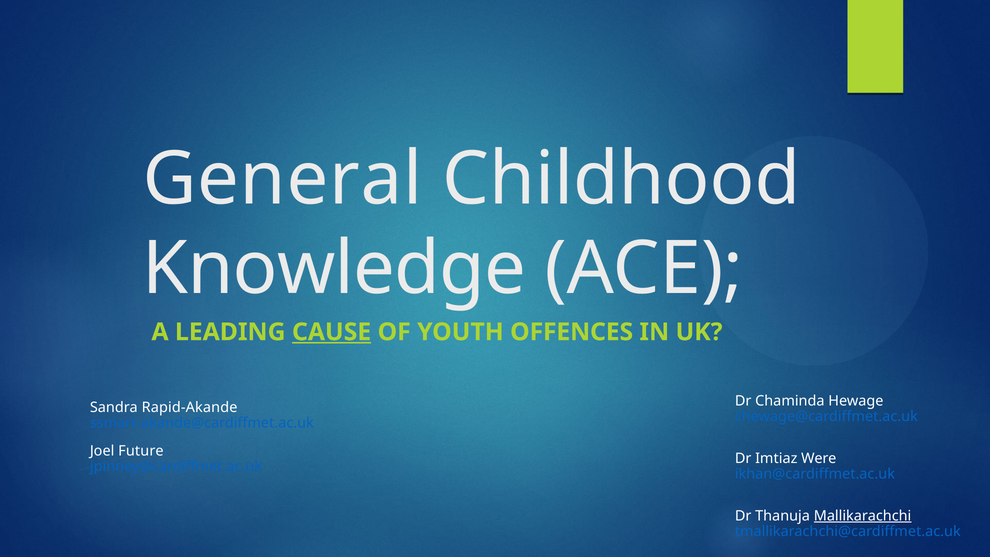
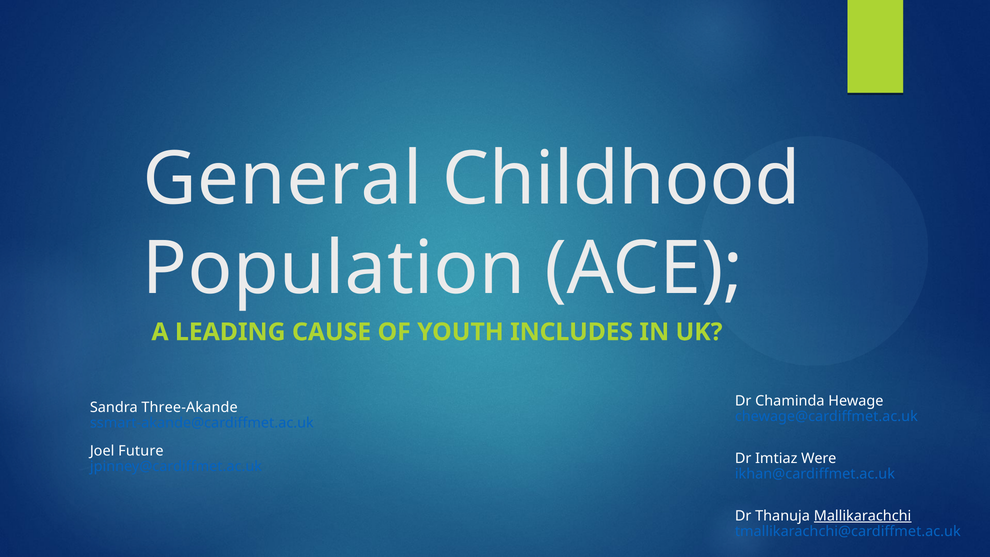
Knowledge: Knowledge -> Population (334, 269)
CAUSE underline: present -> none (332, 332)
OFFENCES: OFFENCES -> INCLUDES (572, 332)
Rapid-Akande: Rapid-Akande -> Three-Akande (190, 407)
